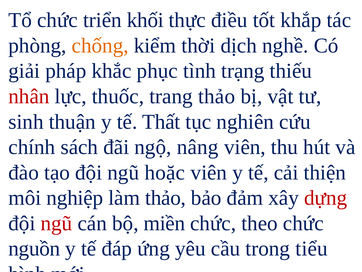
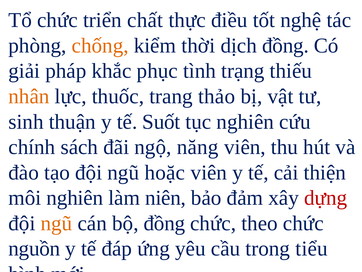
khối: khối -> chất (145, 20)
khắp: khắp -> nghệ (301, 20)
dịch nghề: nghề -> đồng (285, 46)
nhân colour: red -> orange (29, 96)
Thất: Thất -> Suốt (161, 122)
nâng: nâng -> năng (198, 147)
môi nghiệp: nghiệp -> nghiên (75, 198)
làm thảo: thảo -> niên (166, 198)
ngũ colour: red -> orange (56, 223)
bộ miền: miền -> đồng (164, 223)
